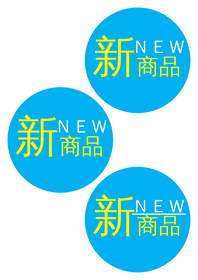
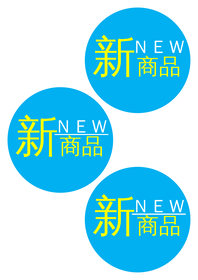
ＮＥＷ underline: none -> present (81, 127)
